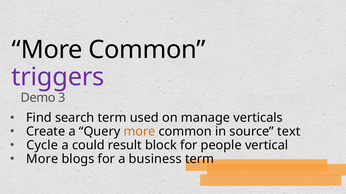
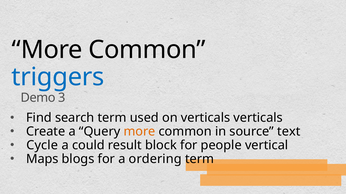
triggers colour: purple -> blue (58, 77)
on manage: manage -> verticals (206, 118)
More: More -> Maps (42, 159)
business: business -> ordering (155, 159)
